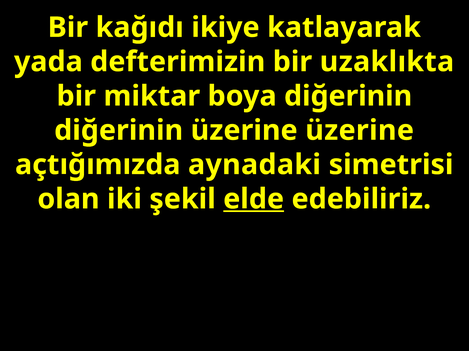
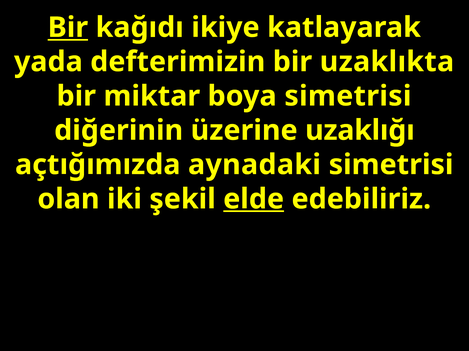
Bir underline: none -> present (68, 28)
boya diğerinin: diğerinin -> simetrisi (348, 96)
üzerine üzerine: üzerine -> uzaklığı (360, 131)
